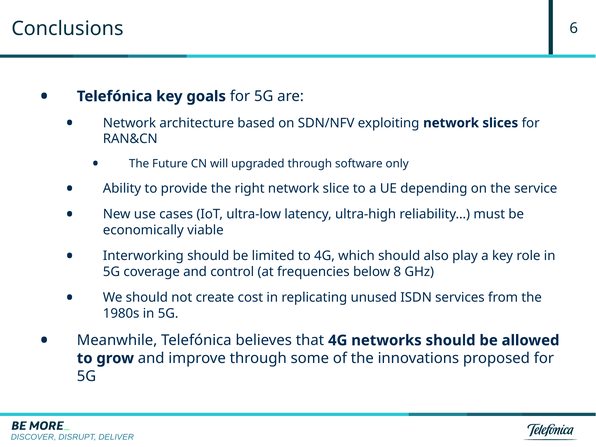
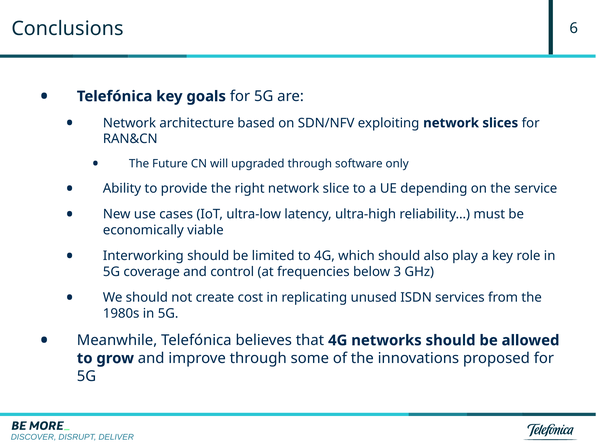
8: 8 -> 3 (397, 272)
